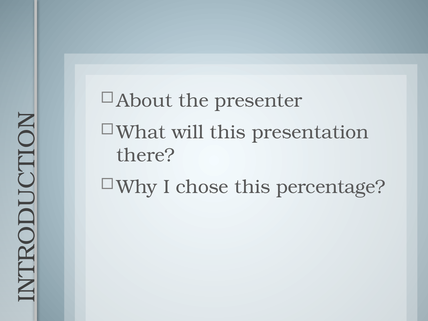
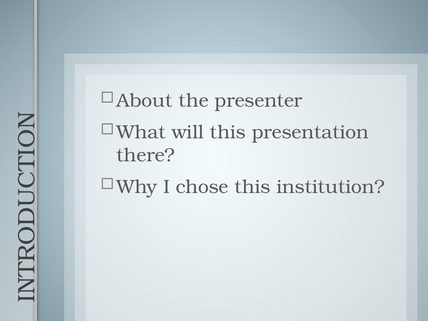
percentage: percentage -> institution (331, 187)
